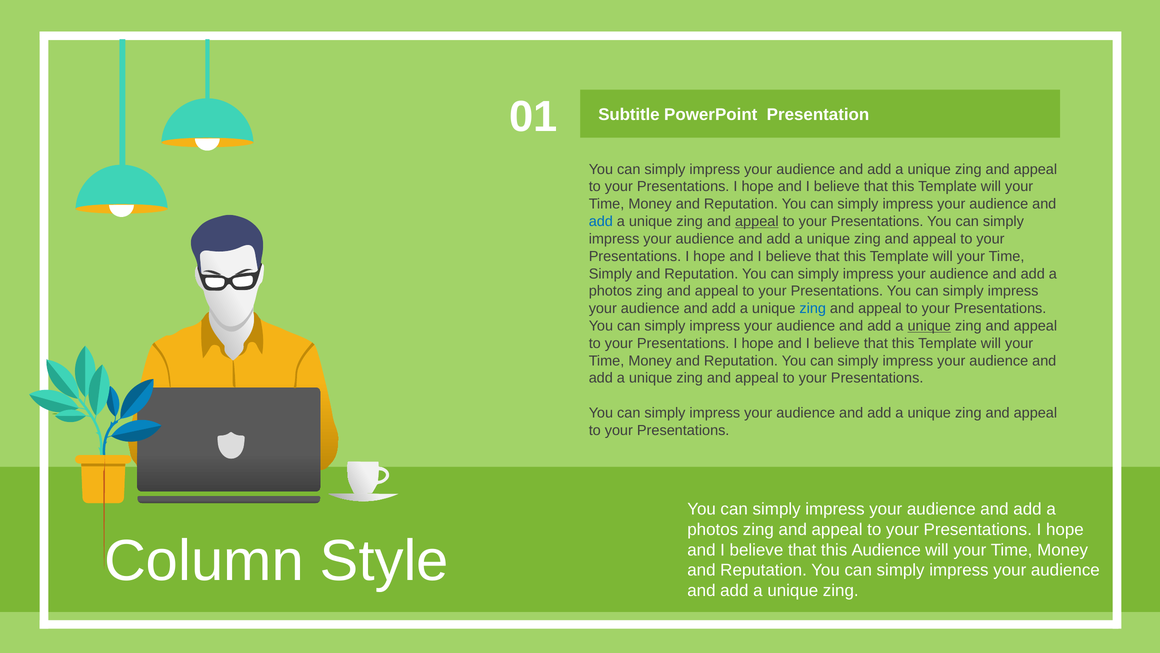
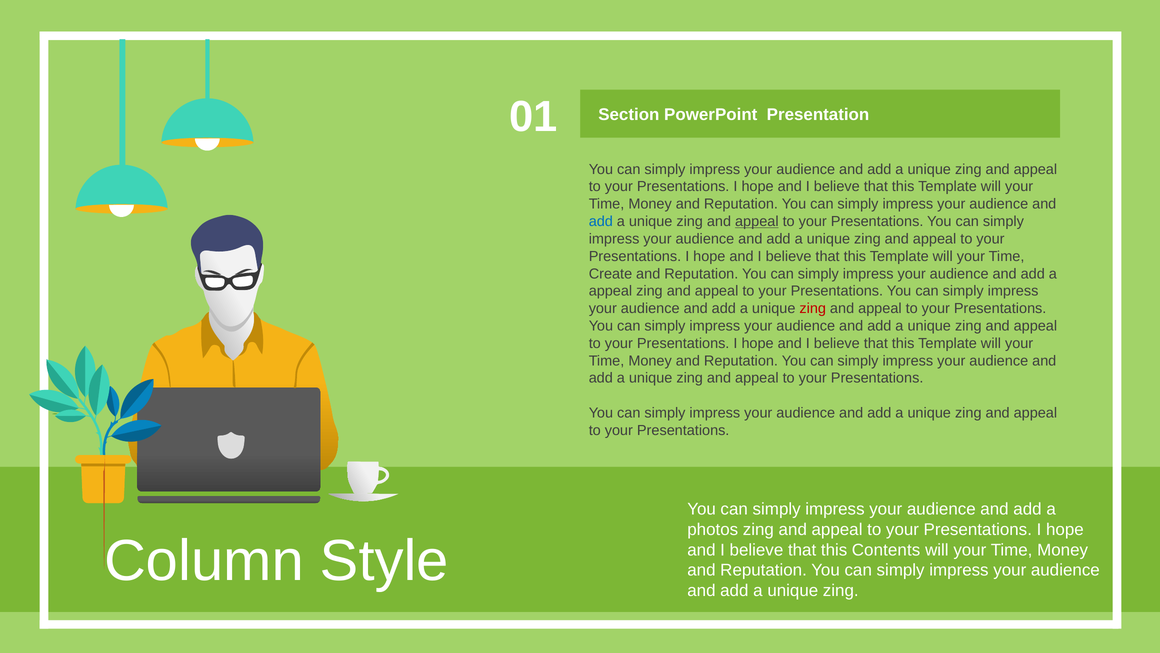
Subtitle: Subtitle -> Section (629, 115)
Simply: Simply -> Create (610, 274)
photos: photos -> appeal (610, 291)
zing colour: blue -> red (813, 308)
unique underline: present -> none (929, 326)
this Audience: Audience -> Contents (886, 550)
